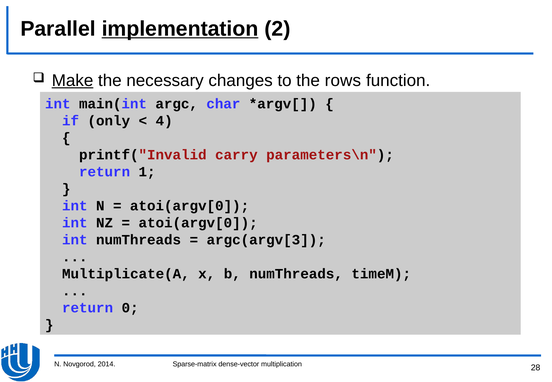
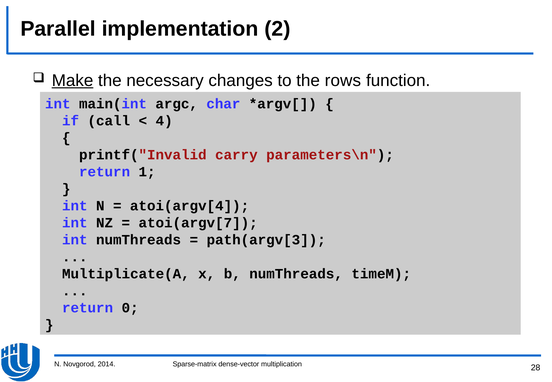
implementation underline: present -> none (180, 29)
only: only -> call (109, 121)
atoi(argv[0: atoi(argv[0 -> atoi(argv[4 (190, 206)
atoi(argv[0: atoi(argv[0 -> atoi(argv[7 (198, 223)
argc(argv[3: argc(argv[3 -> path(argv[3 (266, 240)
